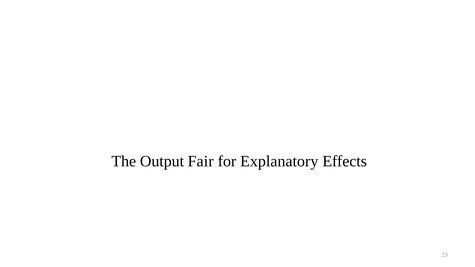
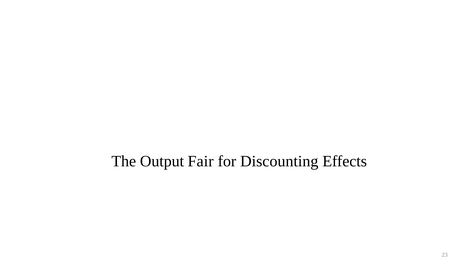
Explanatory: Explanatory -> Discounting (279, 161)
